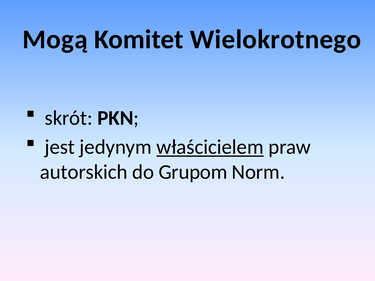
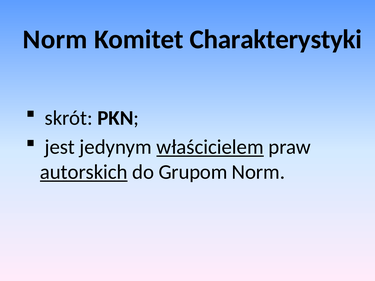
Mogą: Mogą -> Norm (55, 40)
Wielokrotnego: Wielokrotnego -> Charakterystyki (276, 40)
autorskich underline: none -> present (84, 172)
